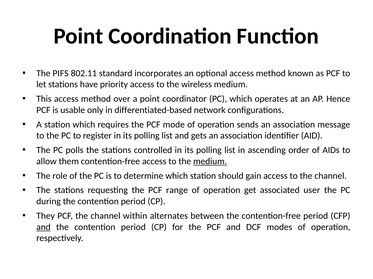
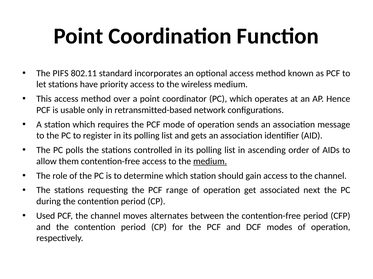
differentiated-based: differentiated-based -> retransmitted-based (153, 110)
user: user -> next (312, 191)
They: They -> Used (46, 216)
within: within -> moves (135, 216)
and underline: present -> none (43, 228)
